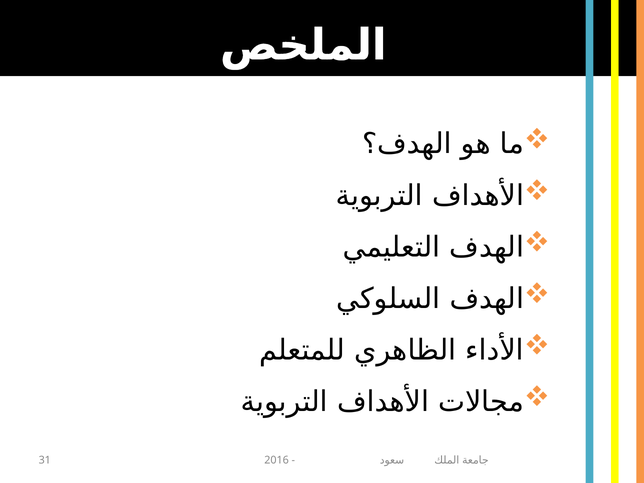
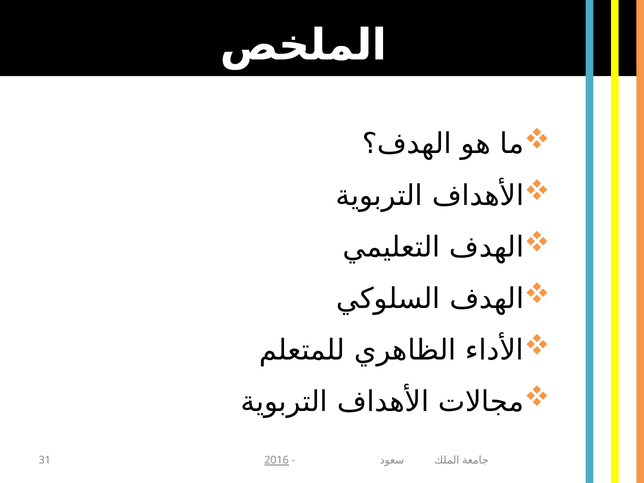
2016 underline: none -> present (277, 460)
